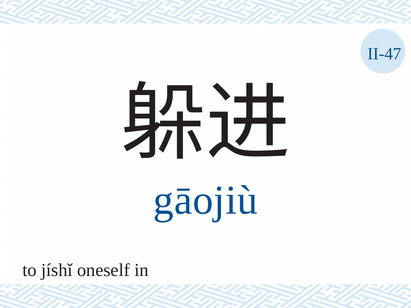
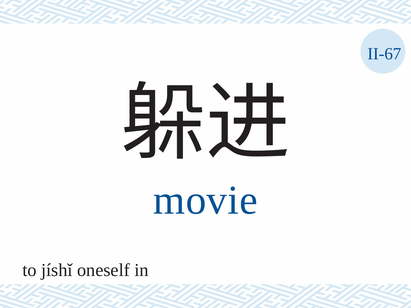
II-47: II-47 -> II-67 (384, 54)
gāojiù: gāojiù -> movie (205, 201)
